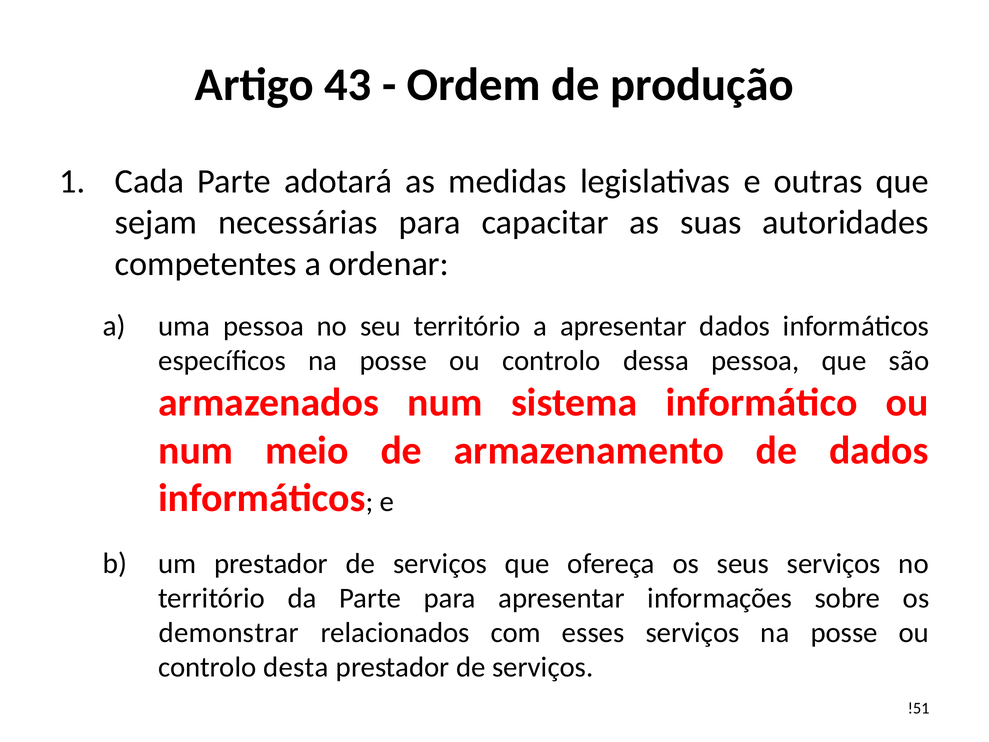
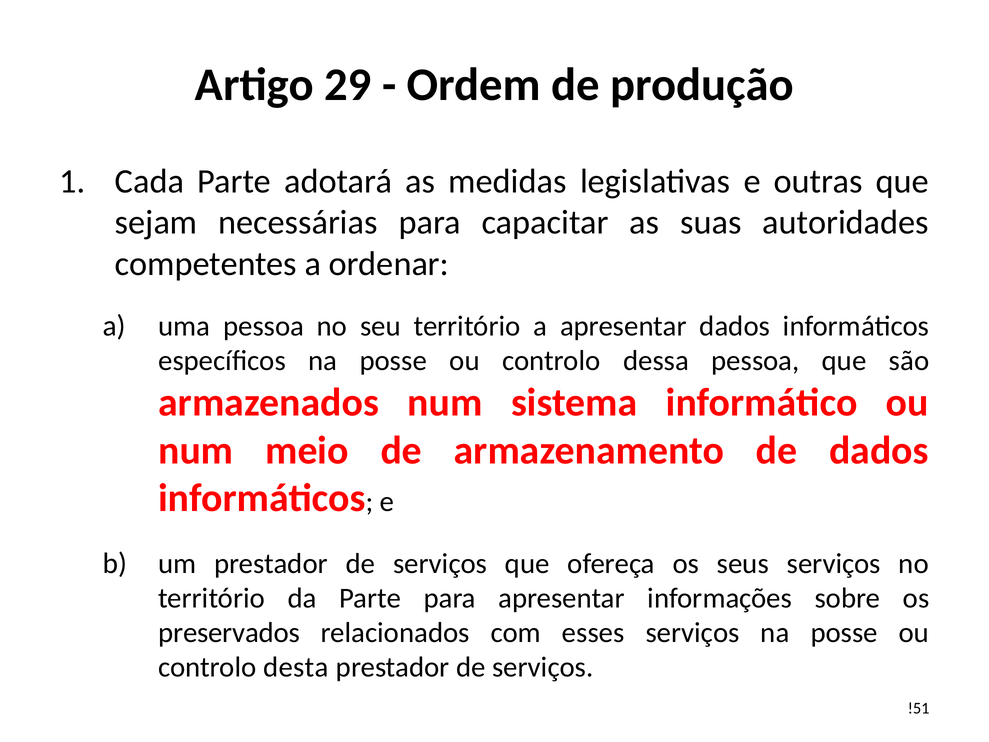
43: 43 -> 29 (348, 85)
demonstrar: demonstrar -> preservados (229, 633)
